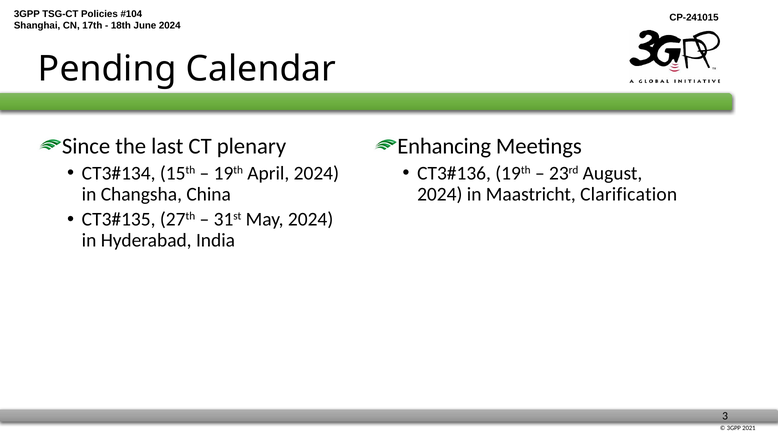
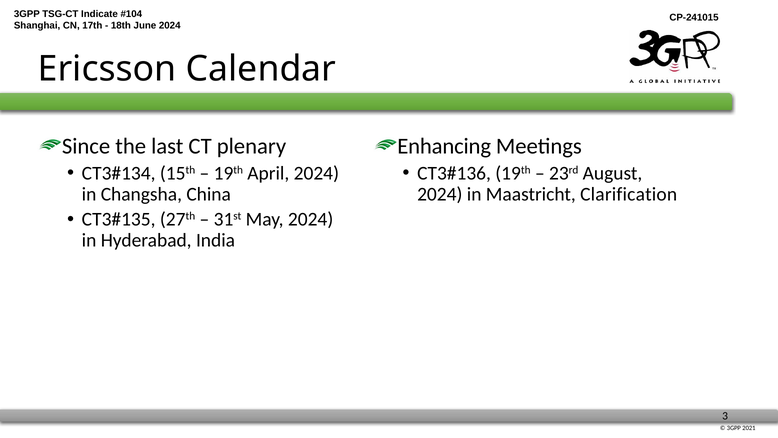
Policies: Policies -> Indicate (99, 14)
Pending: Pending -> Ericsson (107, 69)
